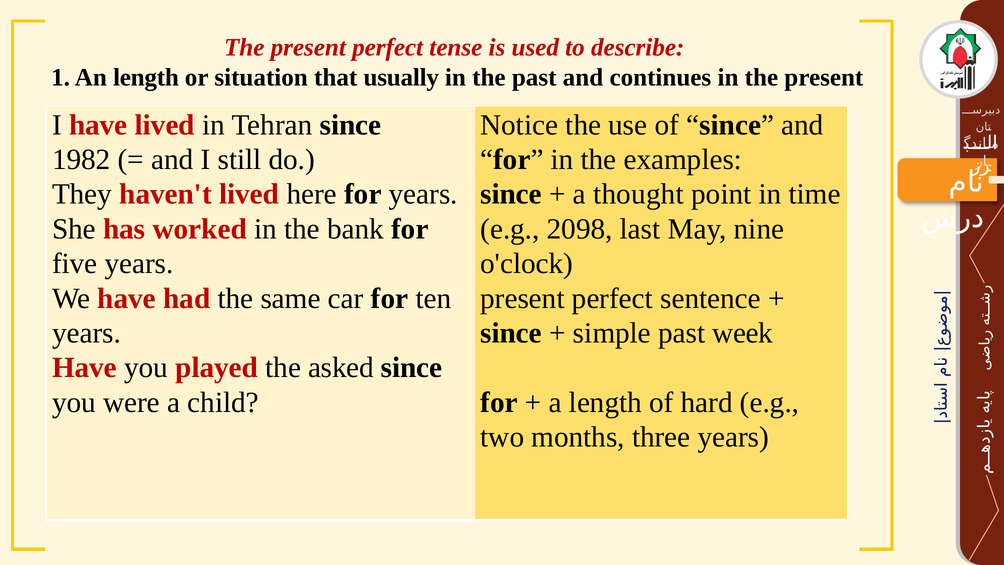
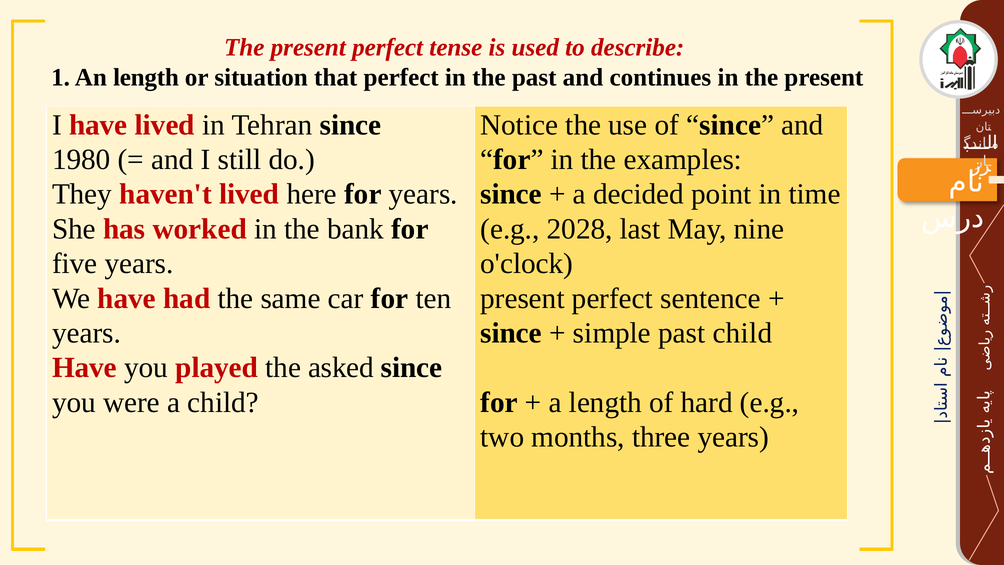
that usually: usually -> perfect (401, 77)
1982: 1982 -> 1980 (81, 160)
thought: thought -> decided (639, 194)
2098: 2098 -> 2028 (580, 229)
past week: week -> child (742, 333)
